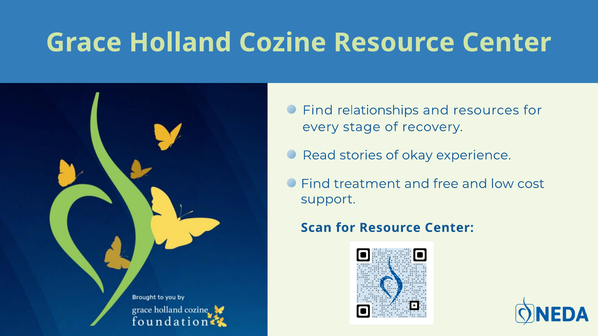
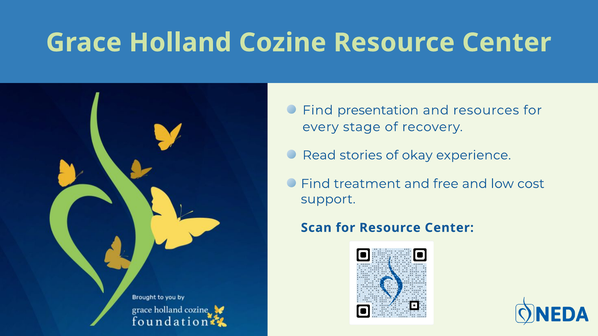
relationships: relationships -> presentation (378, 110)
